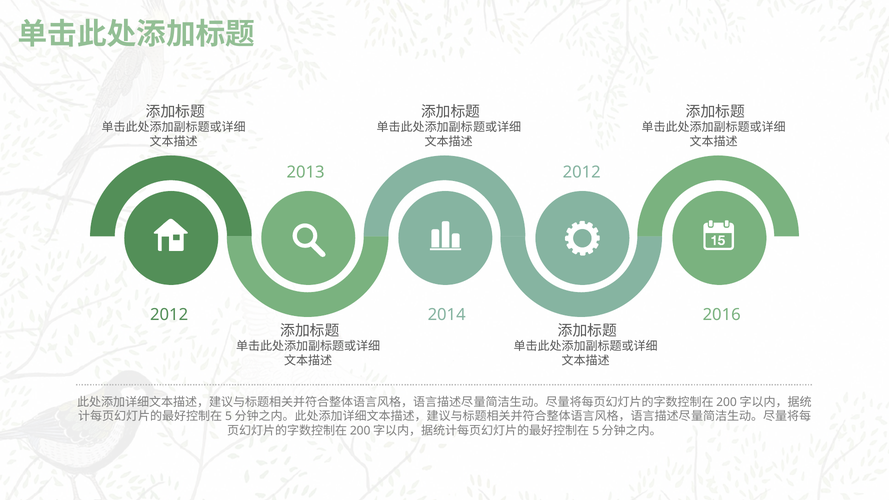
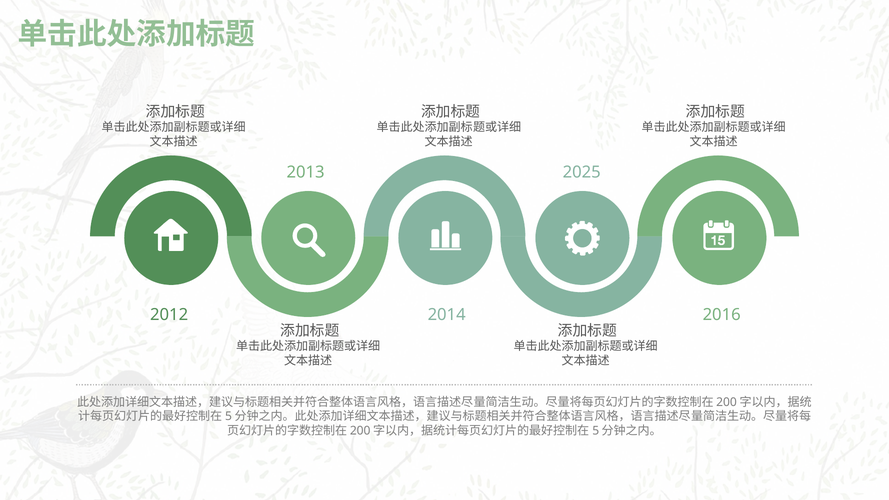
2012: 2012 -> 2025 (582, 172)
